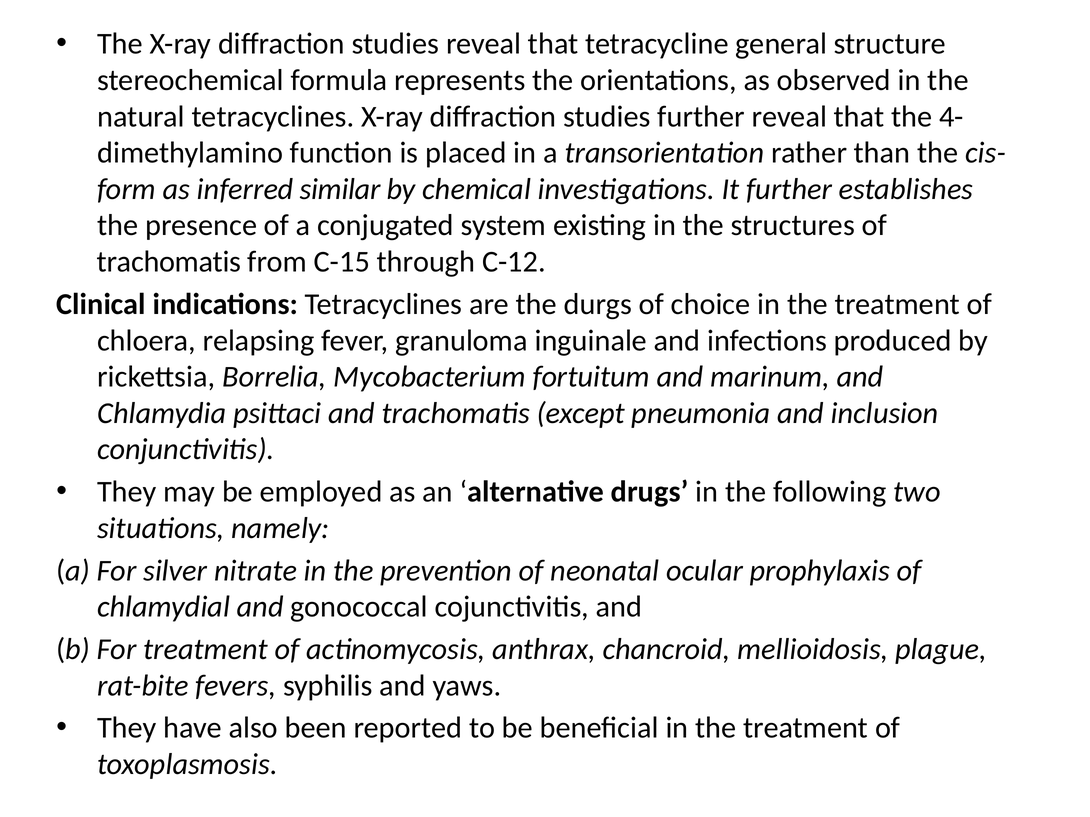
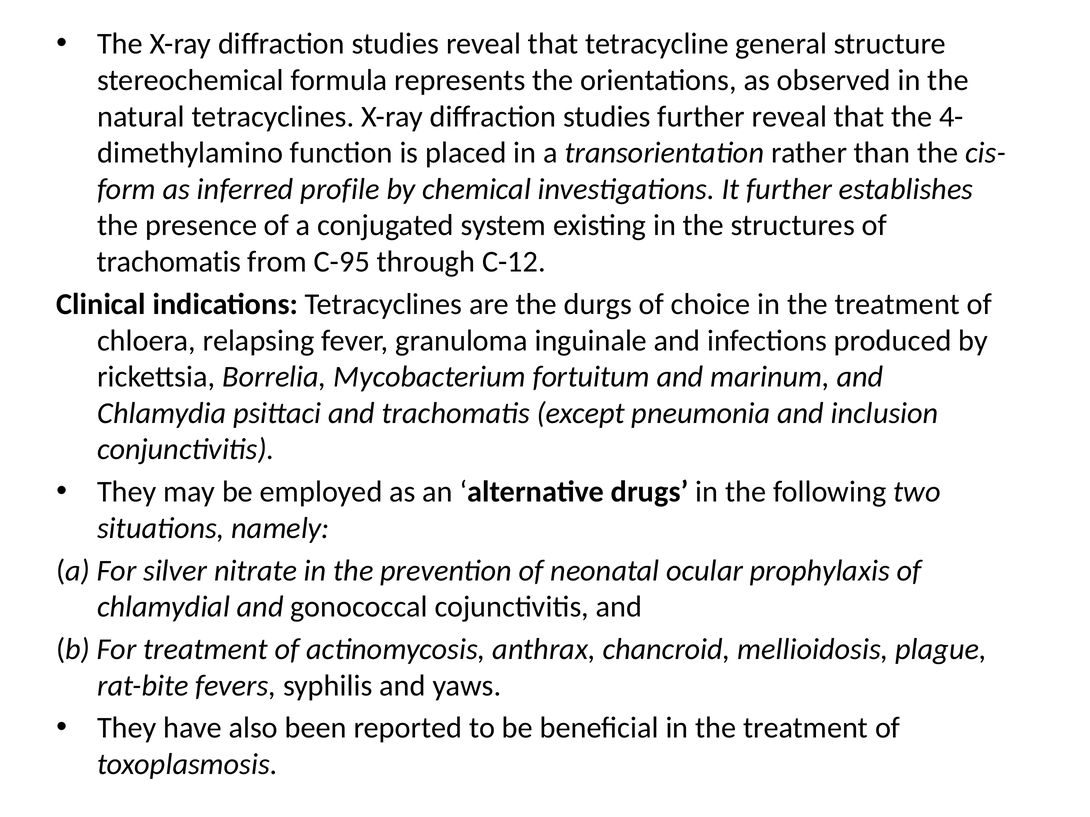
similar: similar -> profile (340, 189)
C-15: C-15 -> C-95 (342, 262)
